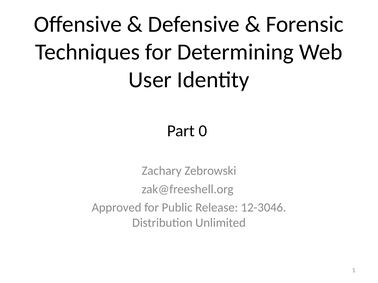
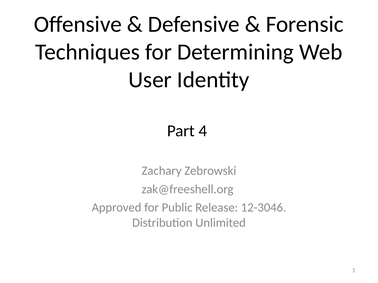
0: 0 -> 4 (203, 131)
